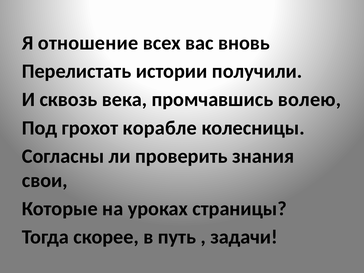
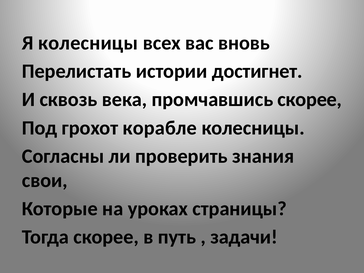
Я отношение: отношение -> колесницы (88, 43)
получили: получили -> достигнет (257, 71)
промчавшись волею: волею -> скорее (310, 100)
